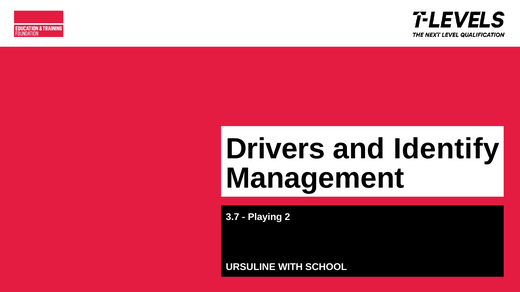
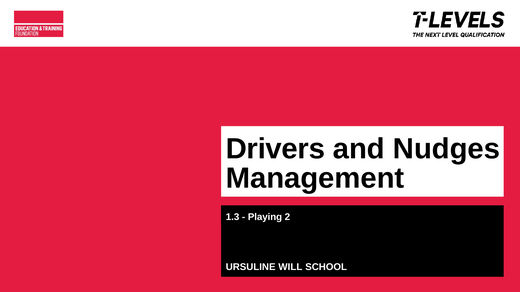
Identify: Identify -> Nudges (447, 149)
3.7: 3.7 -> 1.3 (233, 217)
WITH: WITH -> WILL (290, 267)
